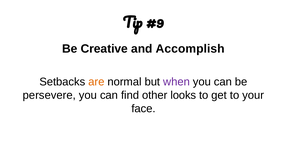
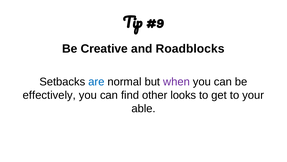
Accomplish: Accomplish -> Roadblocks (190, 49)
are colour: orange -> blue (96, 82)
persevere: persevere -> effectively (49, 95)
face: face -> able (143, 108)
